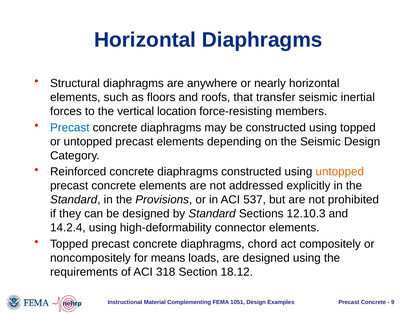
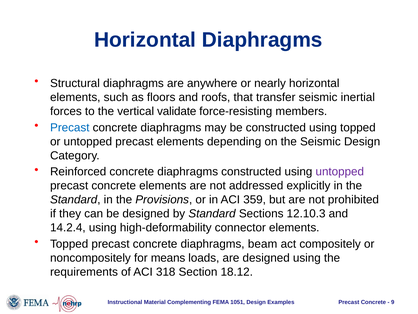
location: location -> validate (177, 111)
untopped colour: orange -> purple (340, 172)
537: 537 -> 359 (255, 199)
chord: chord -> beam (263, 244)
